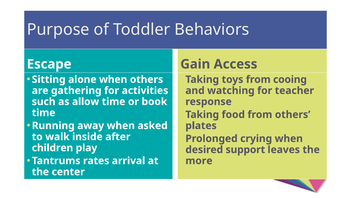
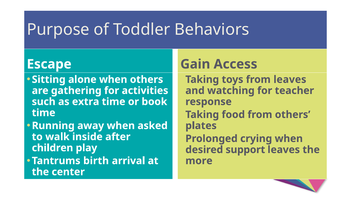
from cooing: cooing -> leaves (290, 79)
allow: allow -> extra (86, 101)
rates: rates -> birth (96, 160)
